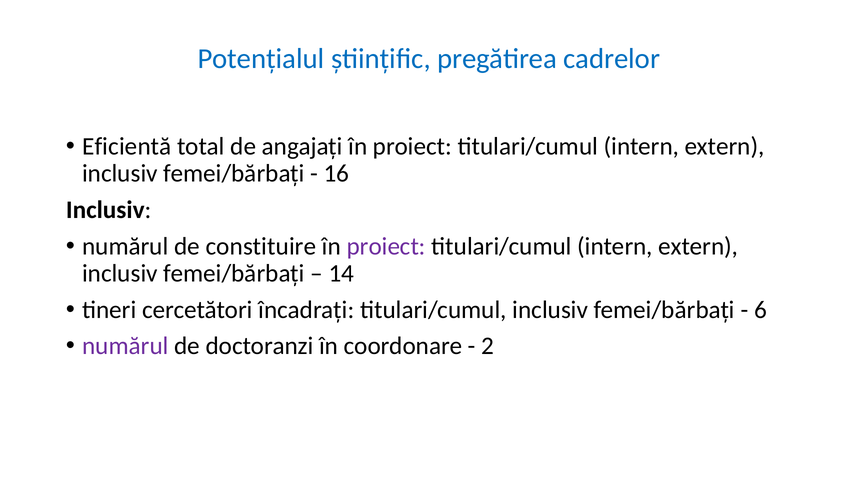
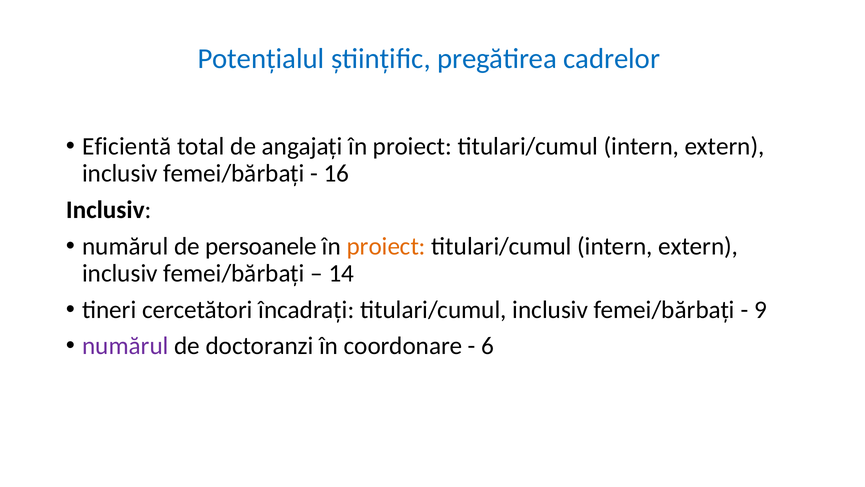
constituire: constituire -> persoanele (261, 246)
proiect colour: purple -> orange (386, 246)
6: 6 -> 9 (760, 310)
2: 2 -> 6 (488, 346)
